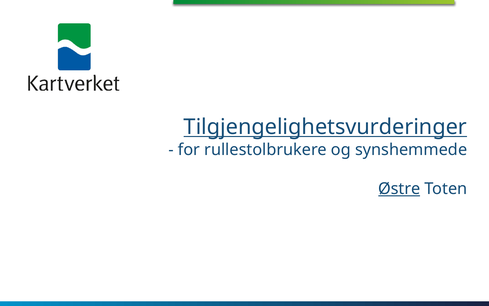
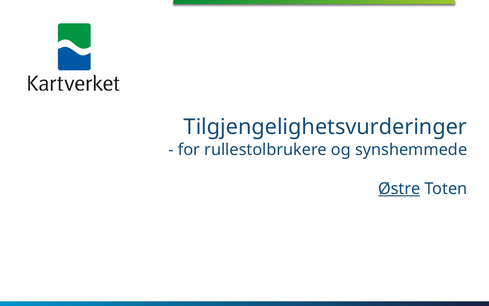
Tilgjengelighetsvurderinger underline: present -> none (325, 127)
